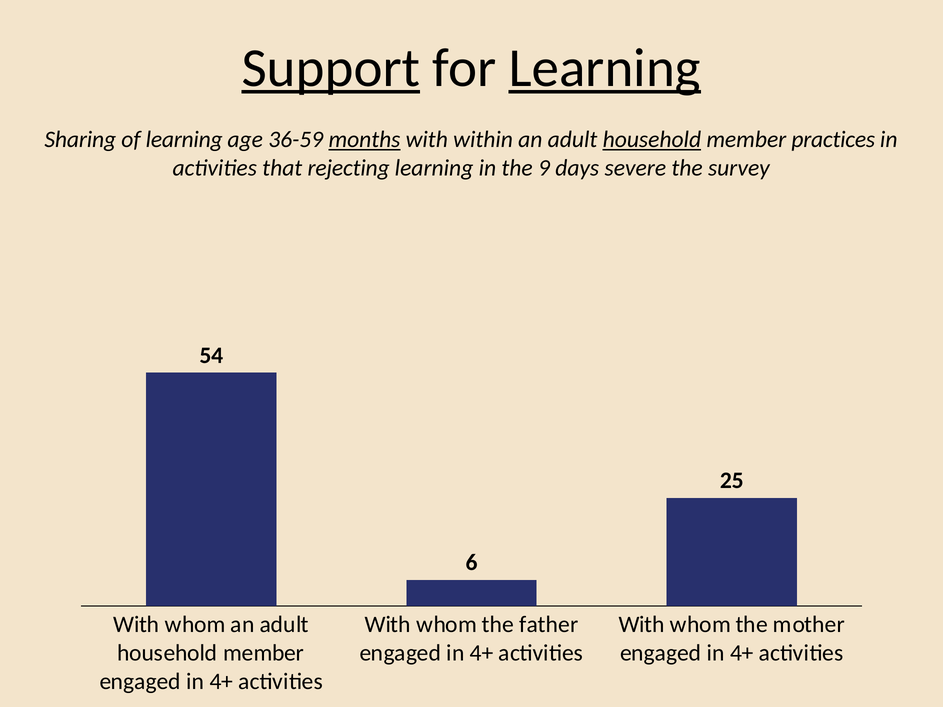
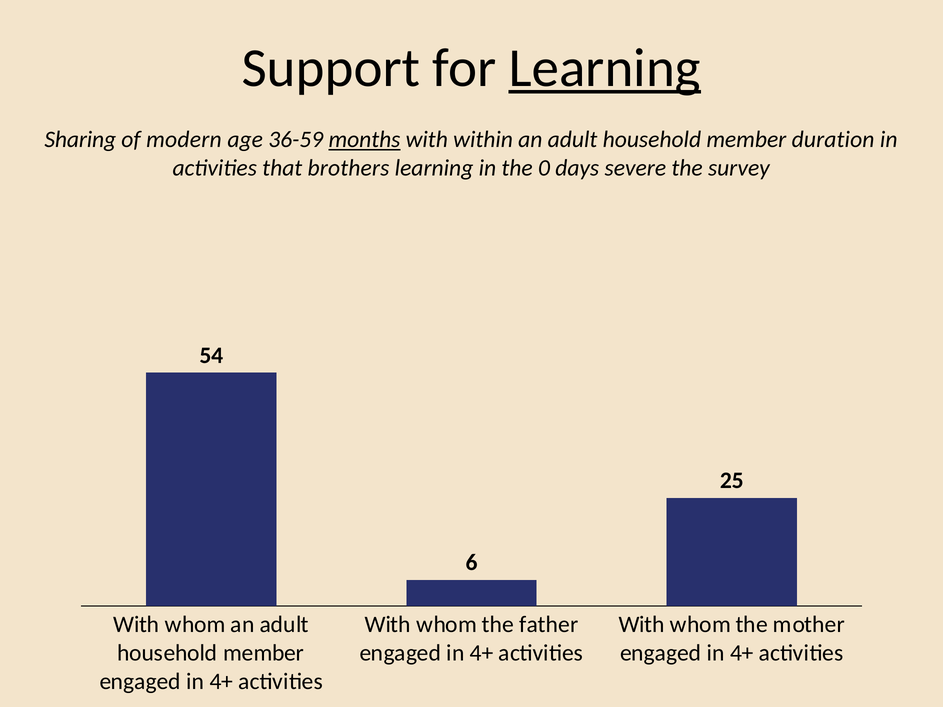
Support underline: present -> none (331, 68)
of learning: learning -> modern (184, 140)
household underline: present -> none (652, 140)
practices: practices -> duration (833, 140)
rejecting: rejecting -> brothers (348, 168)
9: 9 -> 0 (544, 168)
